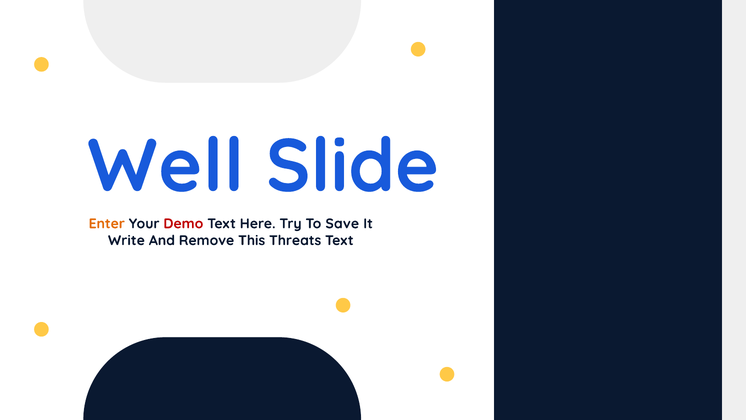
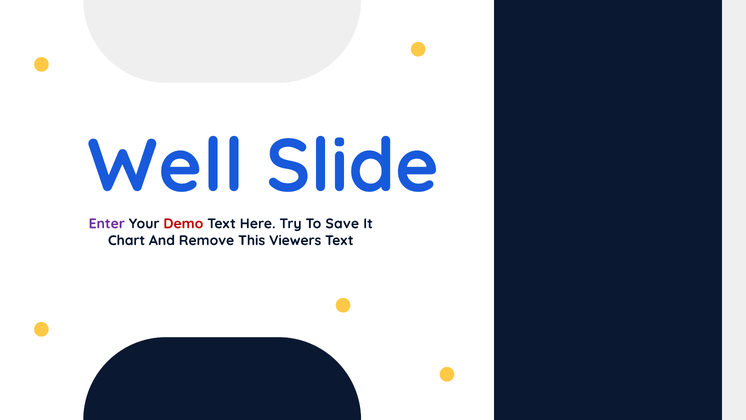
Enter colour: orange -> purple (107, 223)
Write: Write -> Chart (127, 240)
Threats: Threats -> Viewers (295, 240)
